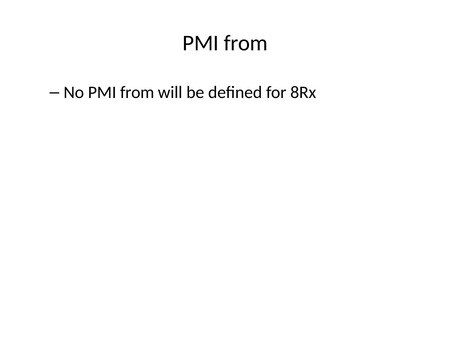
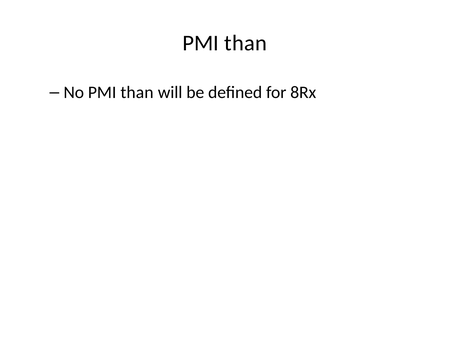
from: from -> than (246, 43)
No PMI from: from -> than (137, 93)
